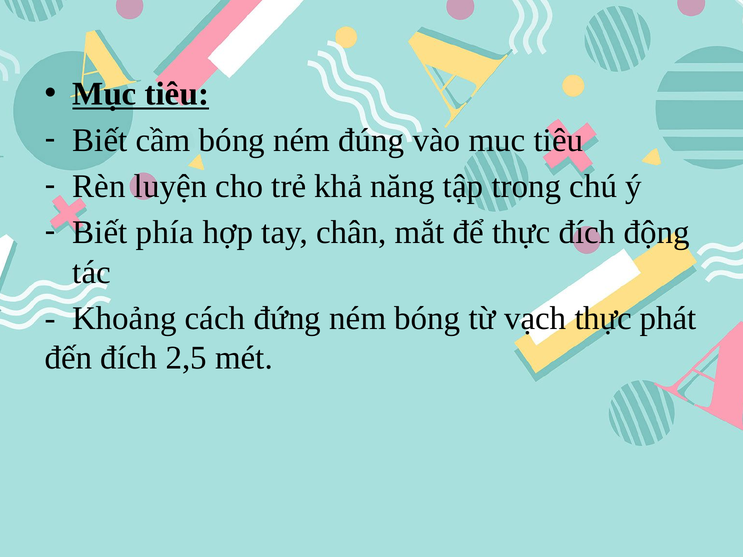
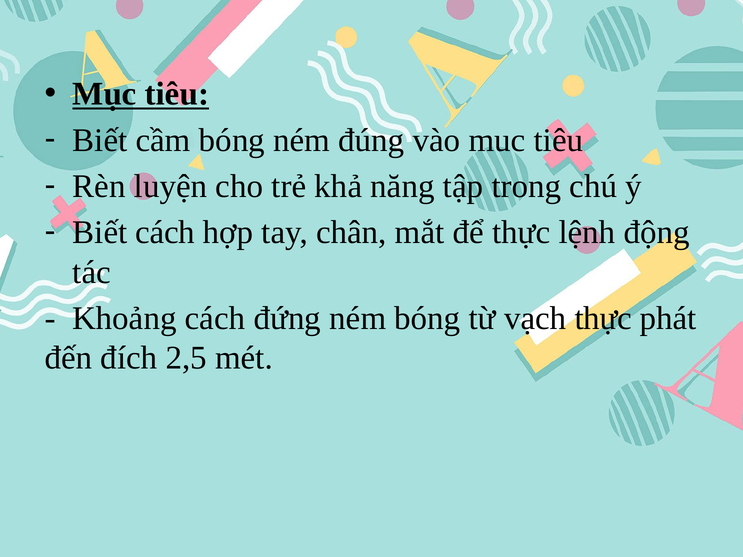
Biết phía: phía -> cách (165, 233)
thực đích: đích -> lệnh (587, 233)
